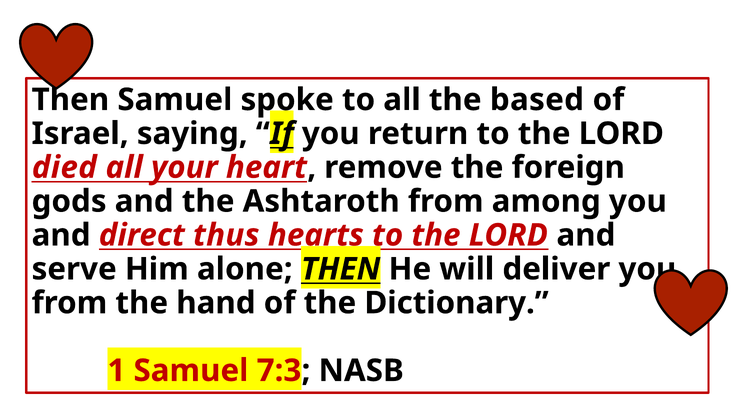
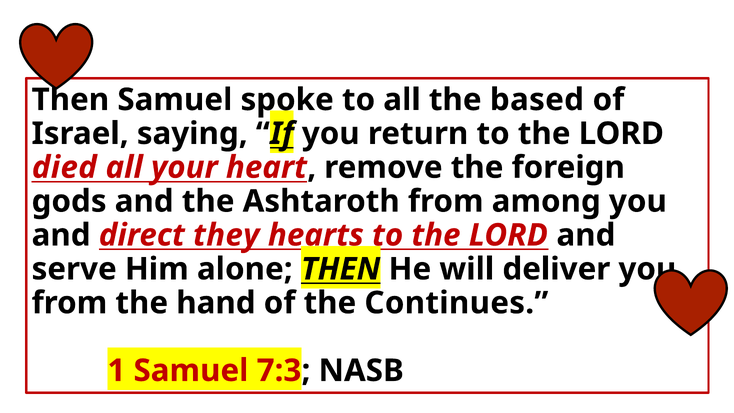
thus: thus -> they (226, 235)
Dictionary: Dictionary -> Continues (456, 303)
